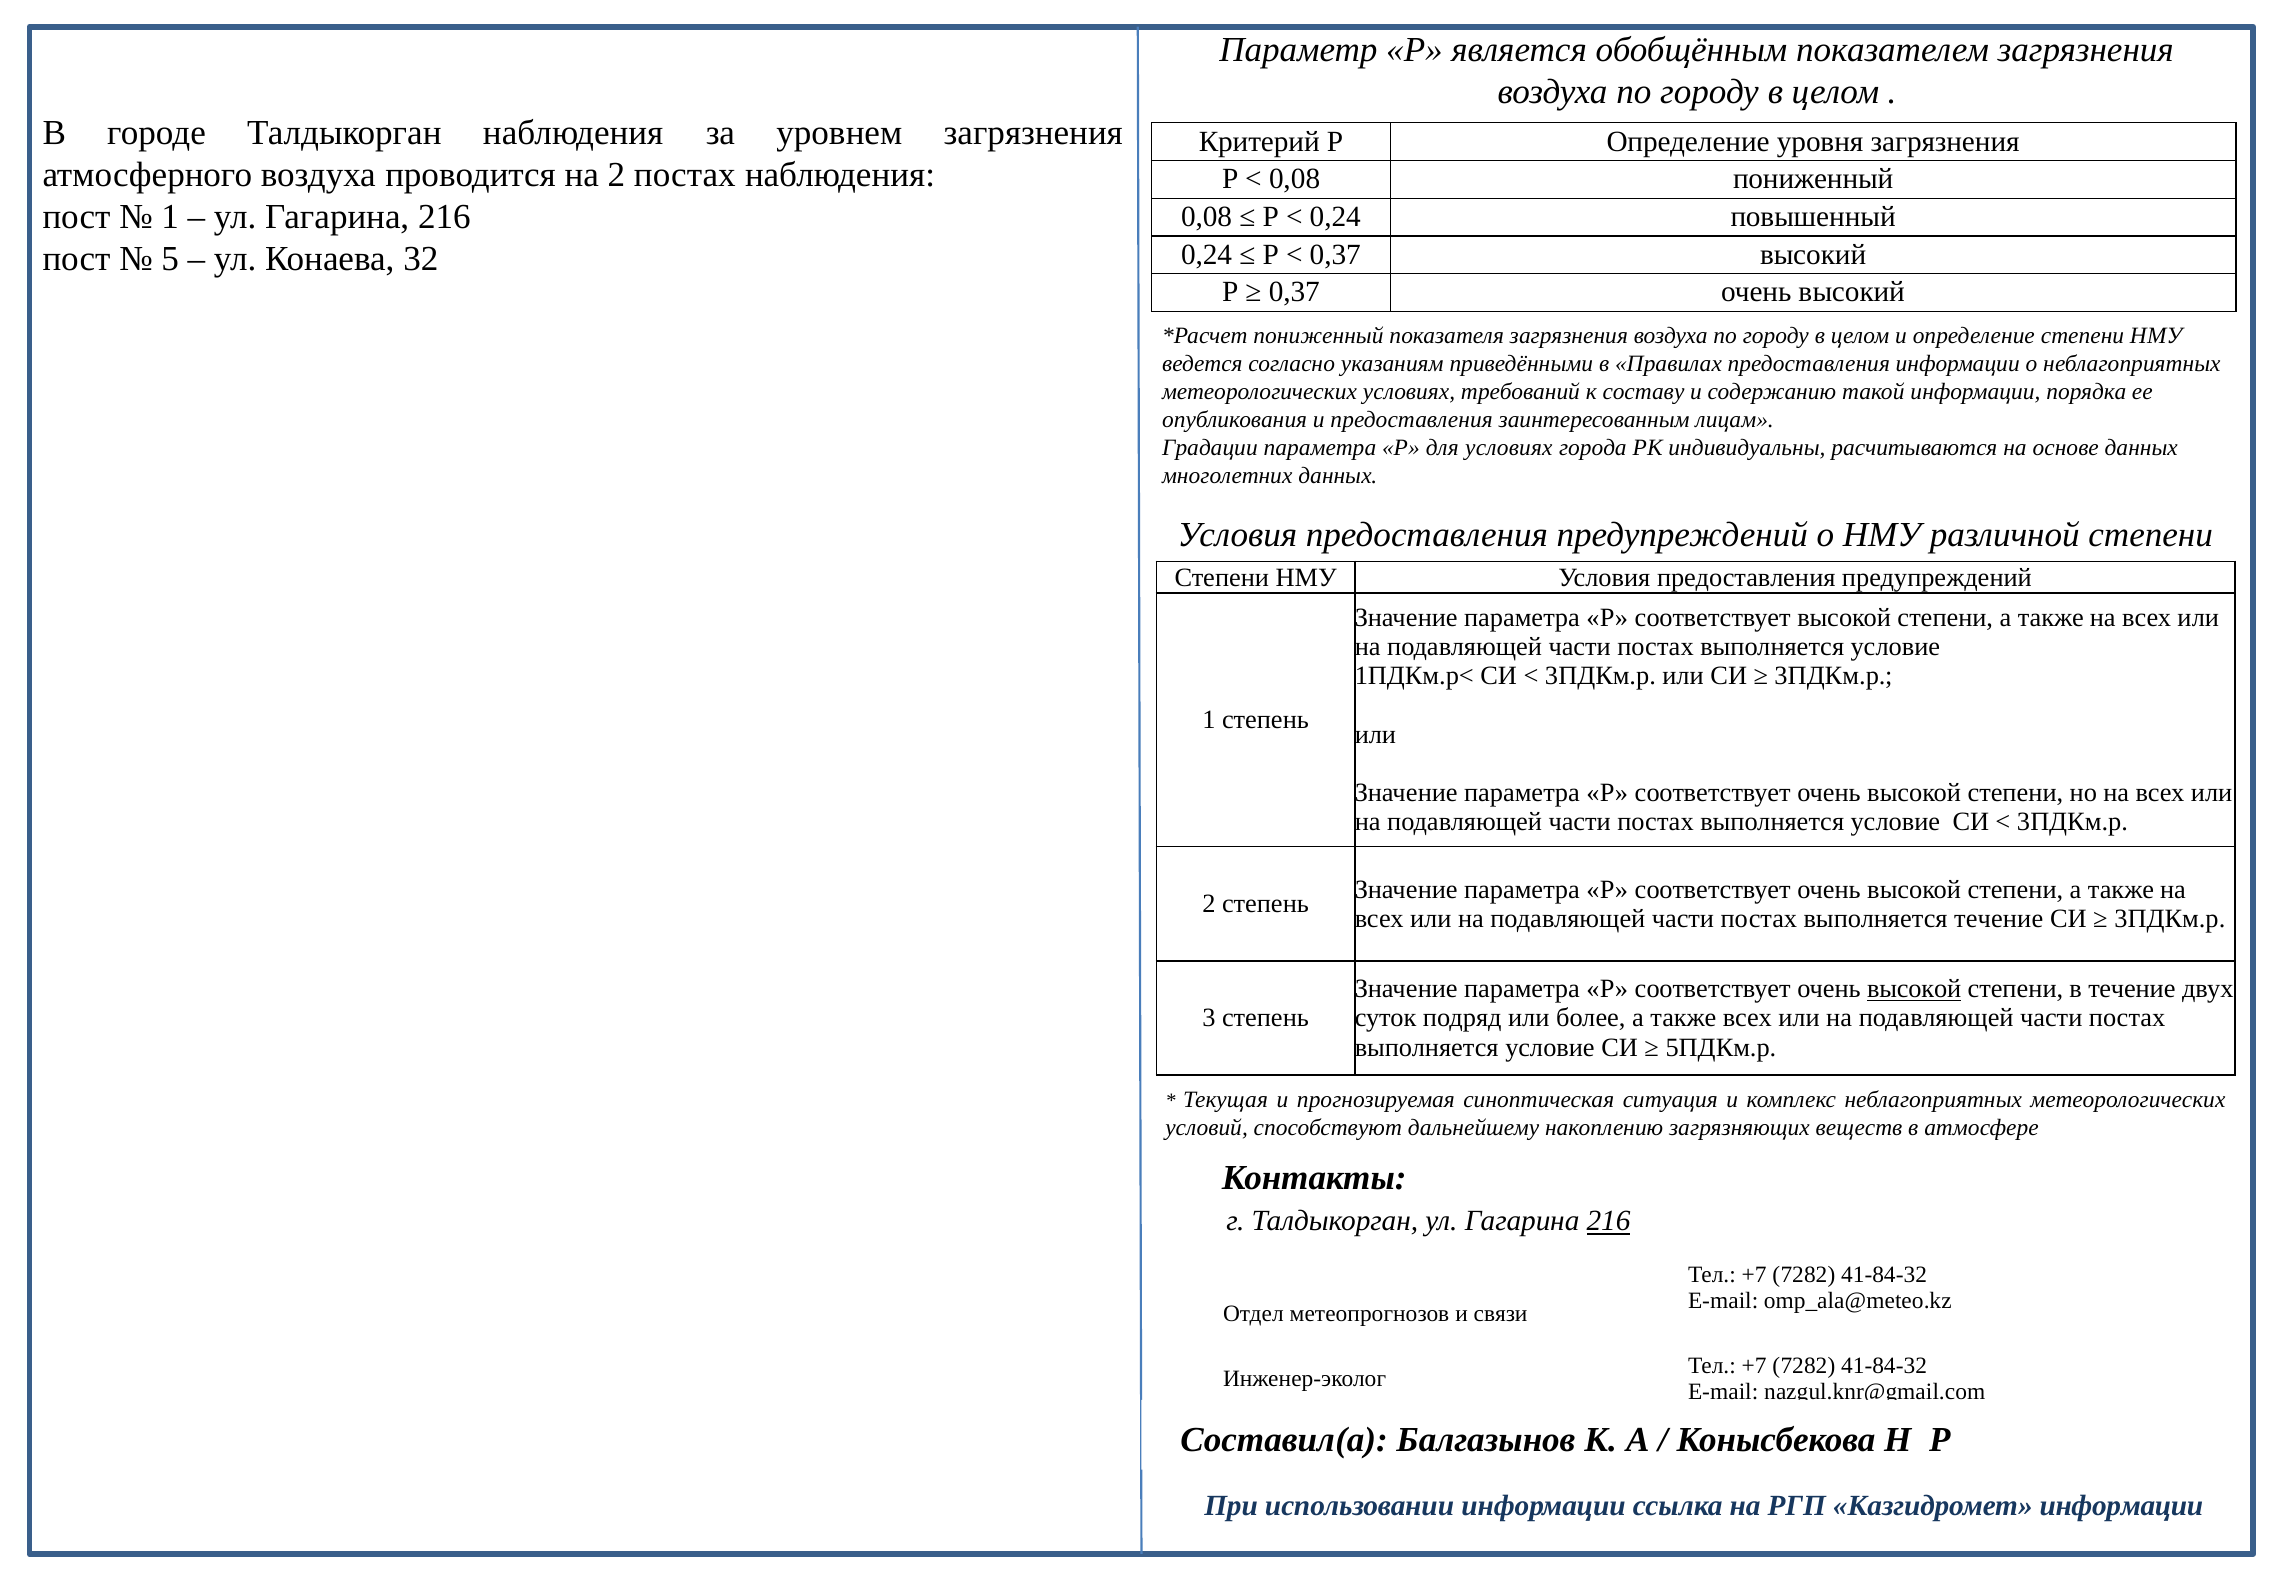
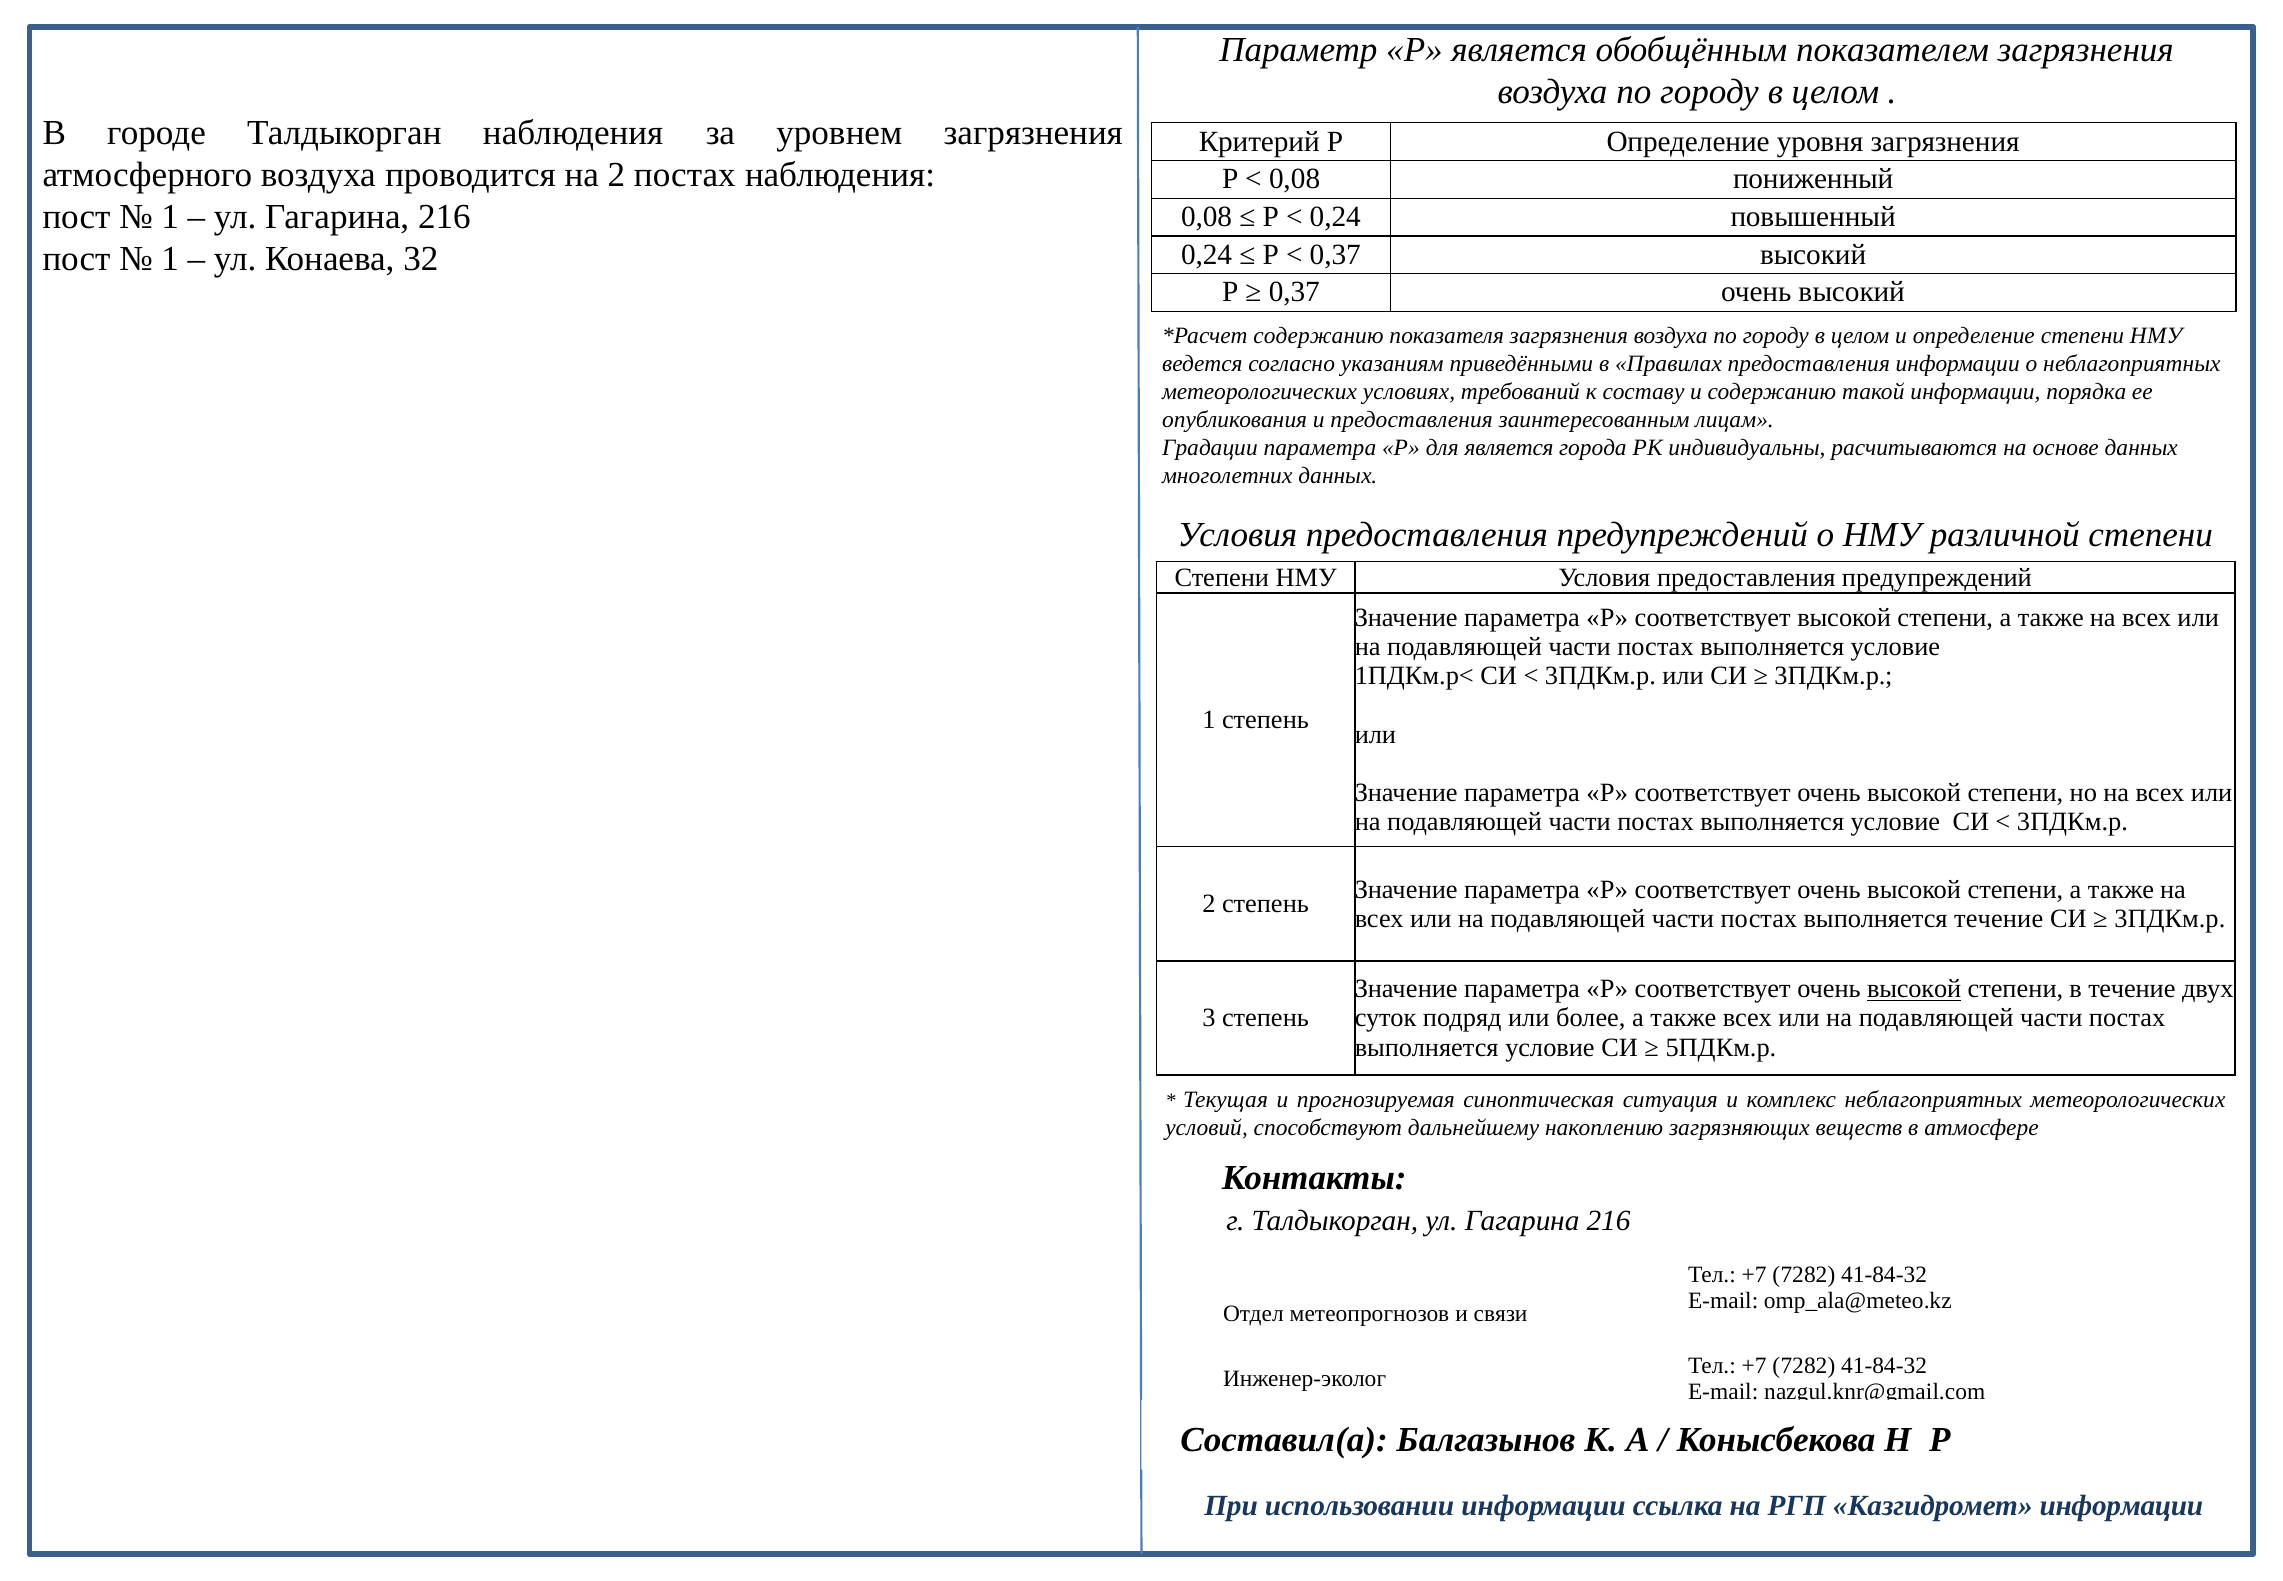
5: 5 -> 1 (170, 259)
пониженный: пониженный -> содержанию (1318, 335)
для условиях: условиях -> является (1509, 447)
216 underline: present -> none (1609, 1221)
